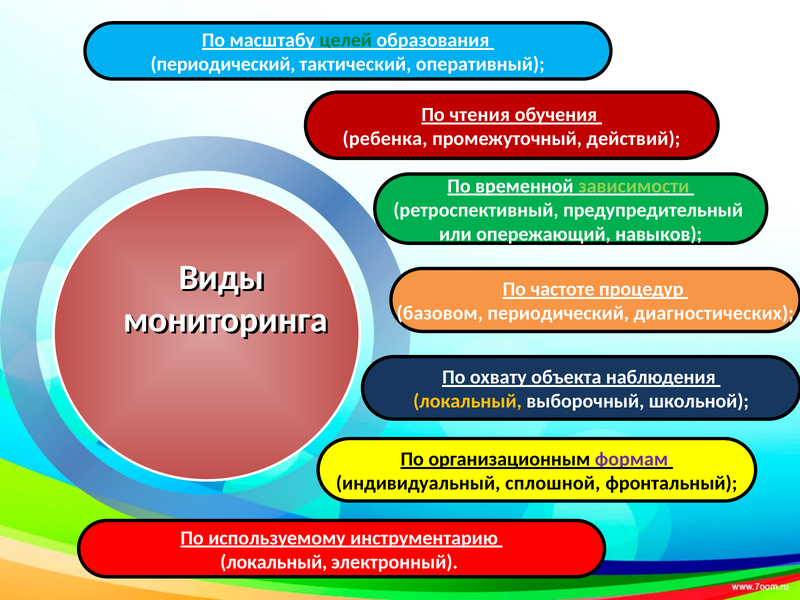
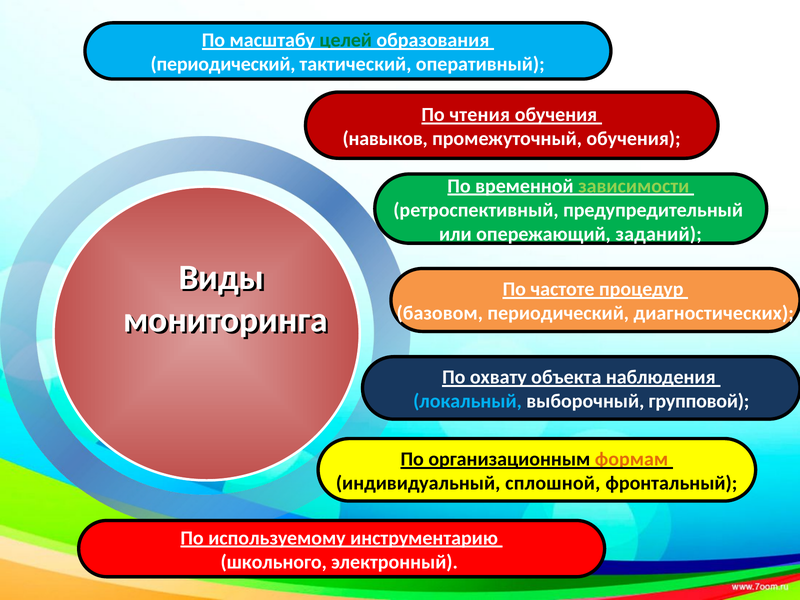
ребенка: ребенка -> навыков (385, 139)
промежуточный действий: действий -> обучения (633, 139)
навыков: навыков -> заданий (659, 234)
локальный colour: yellow -> light blue (467, 401)
школьной: школьной -> групповой (699, 401)
формам colour: purple -> orange (631, 459)
локальный: локальный -> школьного (274, 562)
